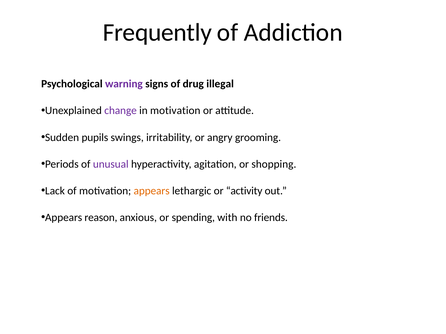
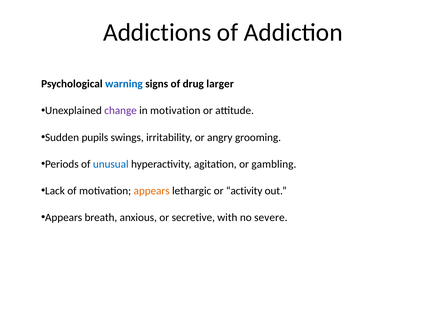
Frequently: Frequently -> Addictions (157, 33)
warning colour: purple -> blue (124, 84)
illegal: illegal -> larger (220, 84)
unusual colour: purple -> blue (111, 164)
shopping: shopping -> gambling (274, 164)
reason: reason -> breath (101, 218)
spending: spending -> secretive (193, 218)
friends: friends -> severe (271, 218)
